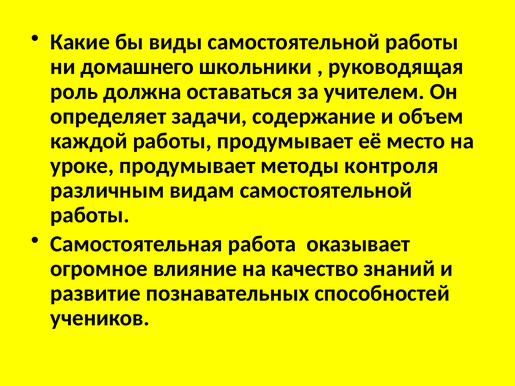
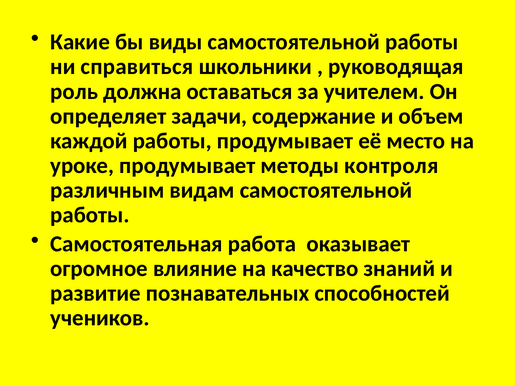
домашнего: домашнего -> справиться (137, 67)
